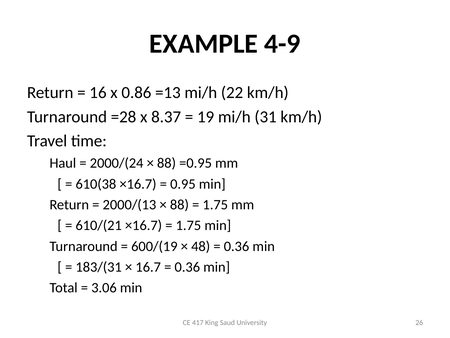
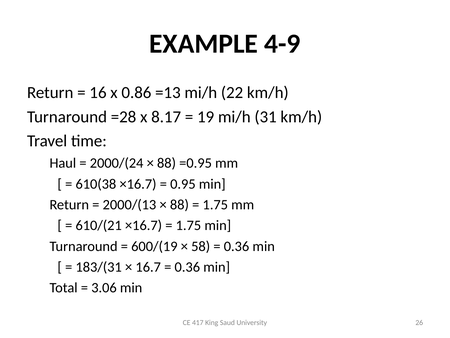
8.37: 8.37 -> 8.17 (166, 117)
48: 48 -> 58 (201, 246)
